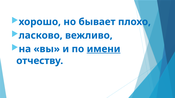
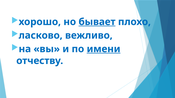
бывает underline: none -> present (97, 22)
